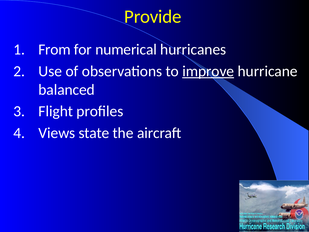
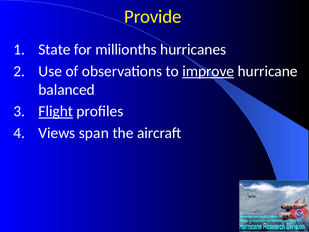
From: From -> State (54, 49)
numerical: numerical -> millionths (126, 49)
Flight underline: none -> present (56, 111)
state: state -> span (94, 133)
